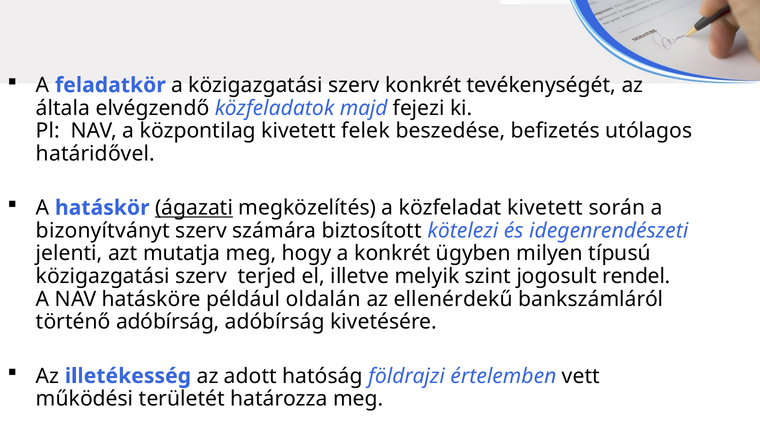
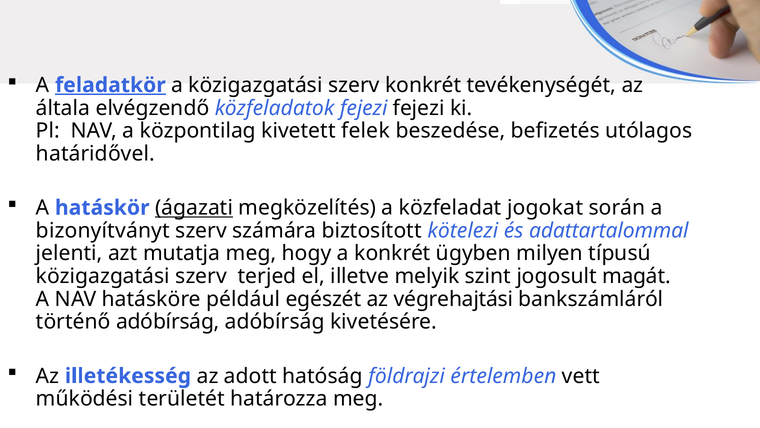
feladatkör underline: none -> present (110, 85)
közfeladatok majd: majd -> fejezi (364, 108)
közfeladat kivetett: kivetett -> jogokat (545, 208)
idegenrendészeti: idegenrendészeti -> adattartalommal (609, 230)
rendel: rendel -> magát (636, 276)
oldalán: oldalán -> egészét (323, 299)
ellenérdekű: ellenérdekű -> végrehajtási (453, 299)
